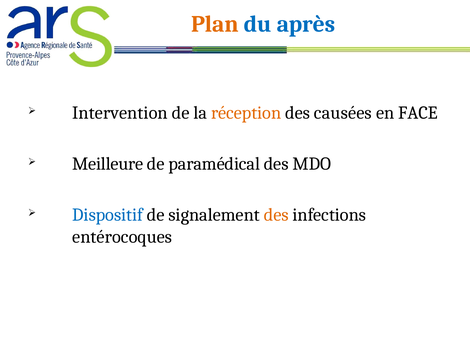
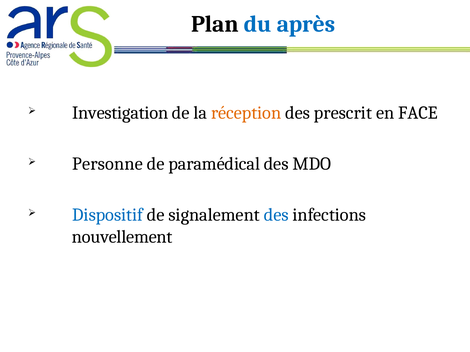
Plan colour: orange -> black (215, 24)
Intervention: Intervention -> Investigation (120, 113)
causées: causées -> prescrit (343, 113)
Meilleure: Meilleure -> Personne (108, 164)
des colour: orange -> blue (276, 215)
entérocoques: entérocoques -> nouvellement (122, 237)
